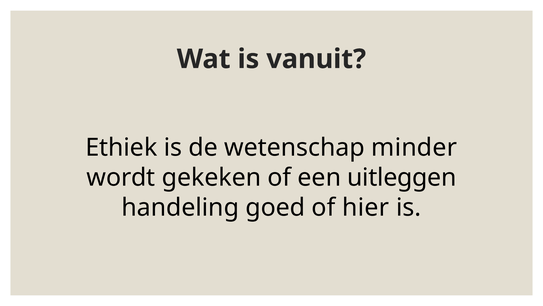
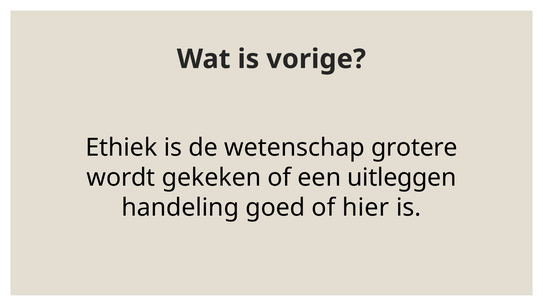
vanuit: vanuit -> vorige (316, 59)
minder: minder -> grotere (414, 147)
